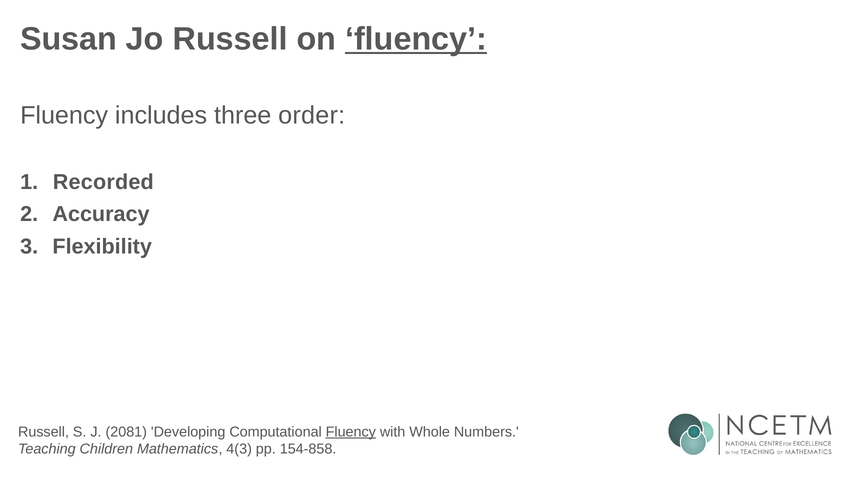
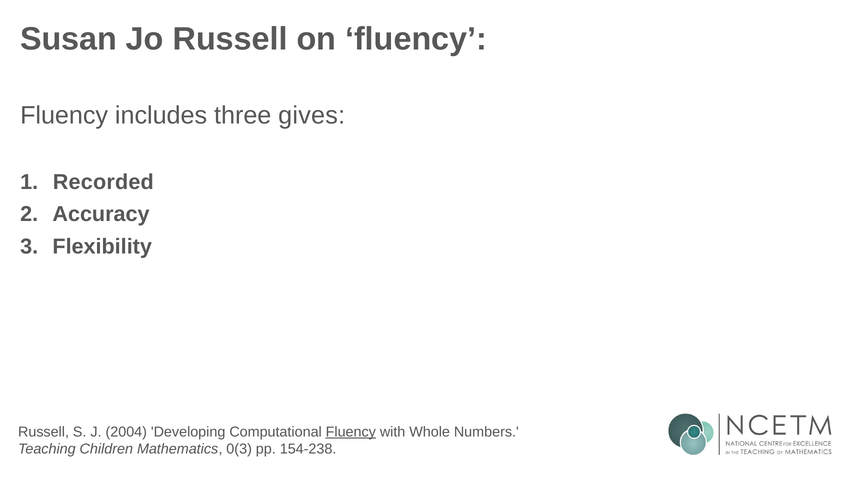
fluency underline: present -> none (416, 39)
order: order -> gives (312, 116)
2081: 2081 -> 2004 (126, 432)
4(3: 4(3 -> 0(3 (239, 449)
154-858: 154-858 -> 154-238 (308, 449)
